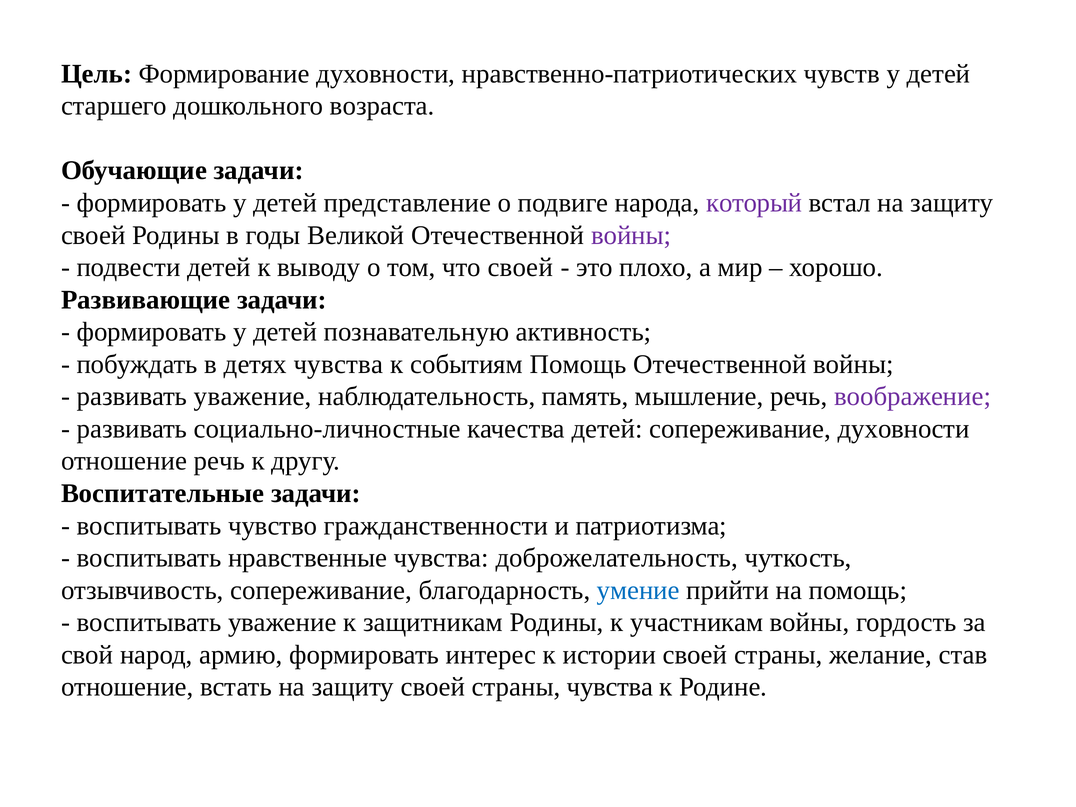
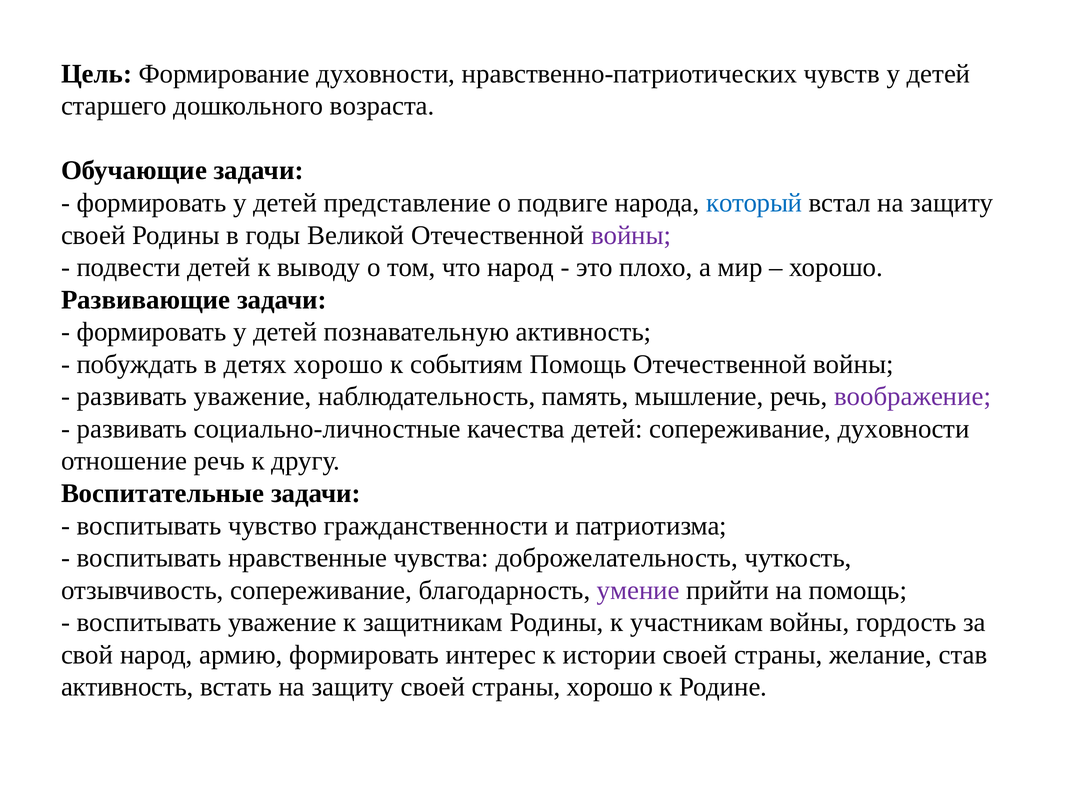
который colour: purple -> blue (754, 203)
что своей: своей -> народ (520, 267)
детях чувства: чувства -> хорошо (338, 364)
умение colour: blue -> purple (638, 590)
отношение: отношение -> активность (127, 687)
страны чувства: чувства -> хорошо (610, 687)
